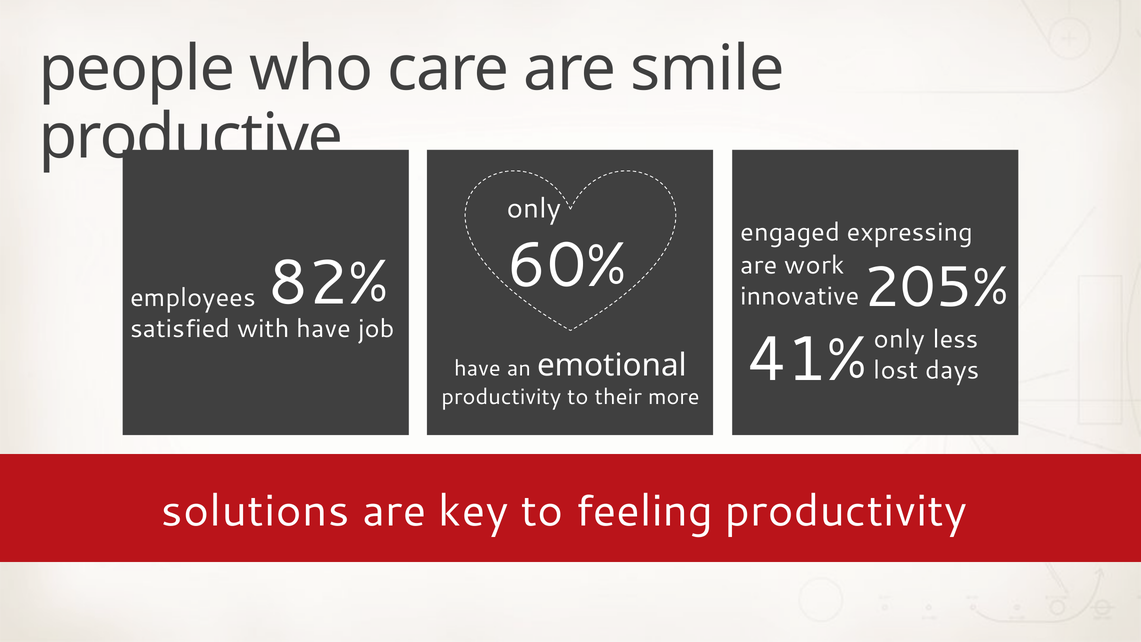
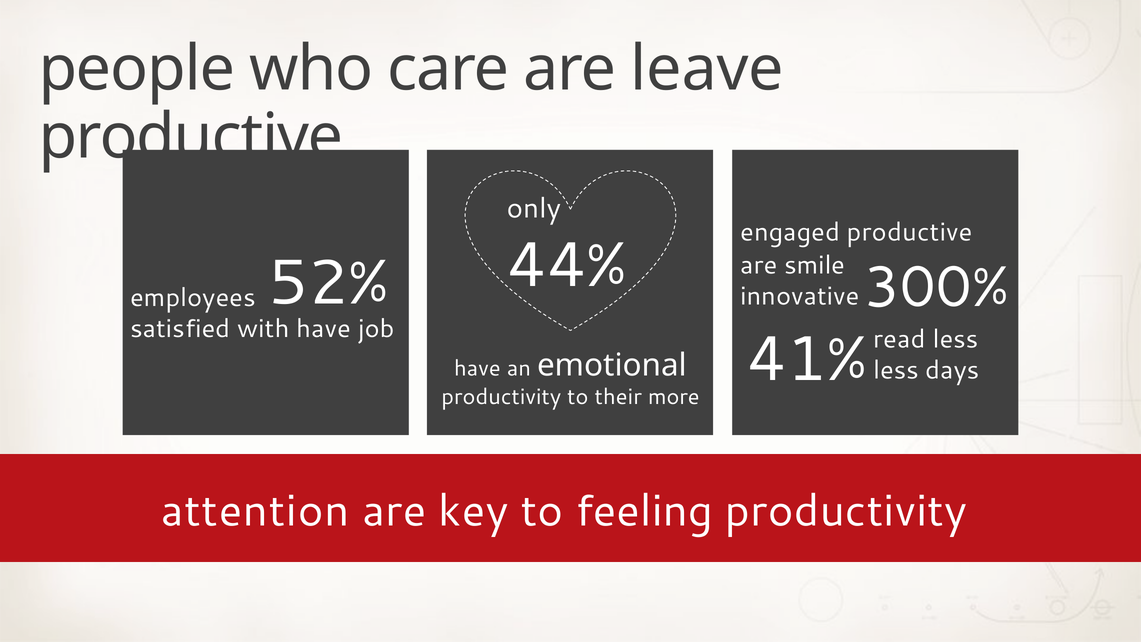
smile: smile -> leave (707, 69)
engaged expressing: expressing -> productive (910, 232)
60%: 60% -> 44% (567, 265)
work: work -> smile (815, 265)
82%: 82% -> 52% (329, 283)
205%: 205% -> 300% (936, 287)
41% only: only -> read (899, 339)
lost: lost -> less (896, 370)
solutions: solutions -> attention (255, 511)
